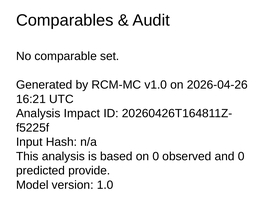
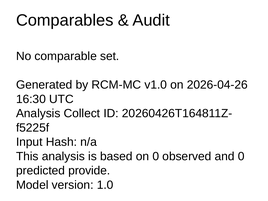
16:21: 16:21 -> 16:30 (31, 99)
Impact: Impact -> Collect (82, 113)
